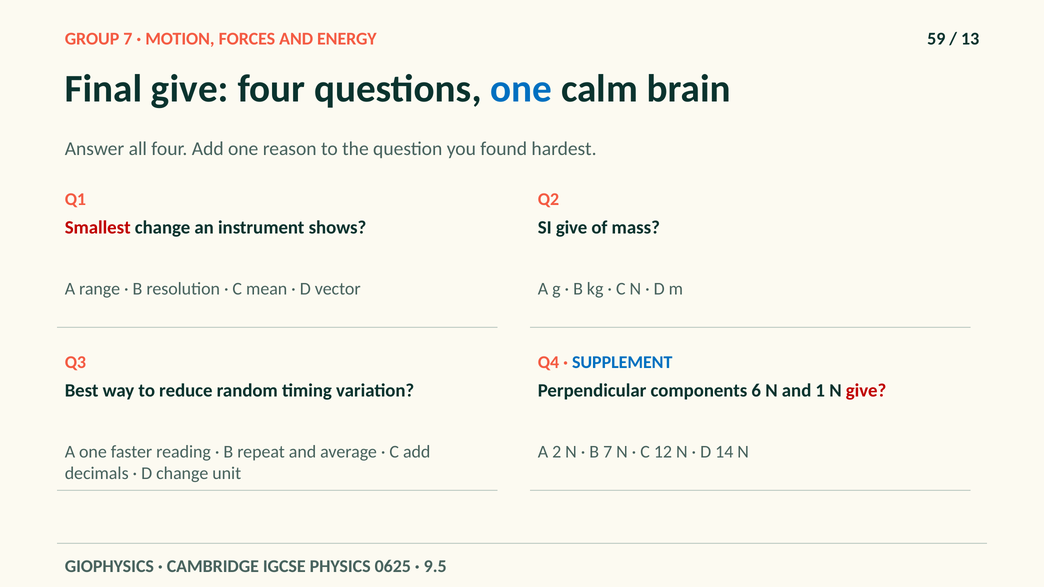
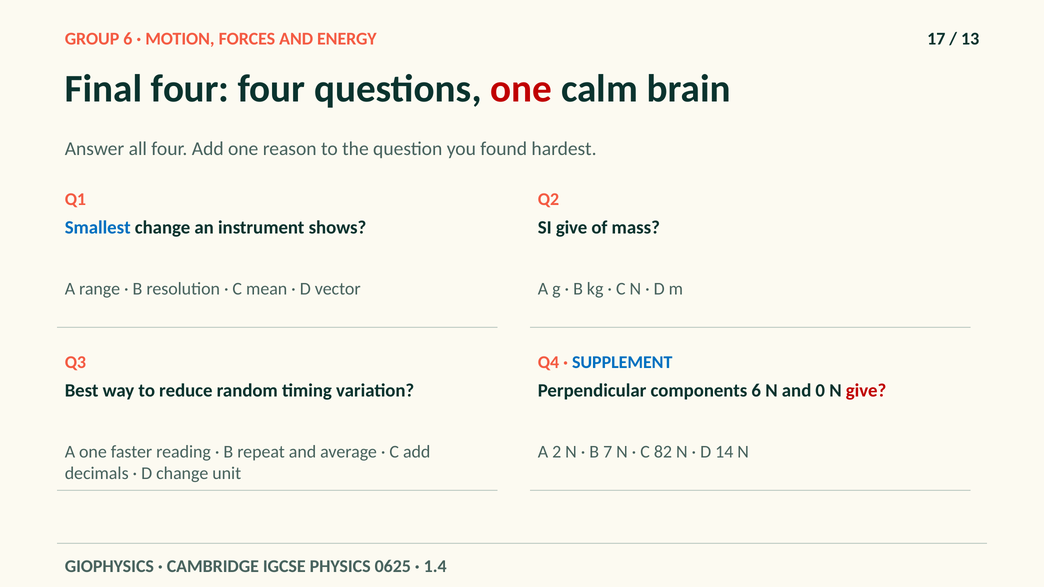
GROUP 7: 7 -> 6 (128, 39)
59: 59 -> 17 (936, 39)
Final give: give -> four (190, 89)
one colour: blue -> red (521, 89)
Smallest colour: red -> blue (98, 228)
1: 1 -> 0 (820, 391)
12: 12 -> 82 (663, 452)
9.5: 9.5 -> 1.4 (435, 566)
